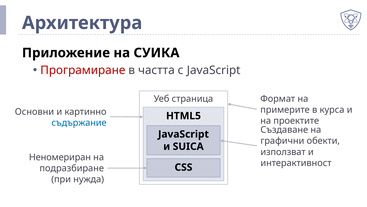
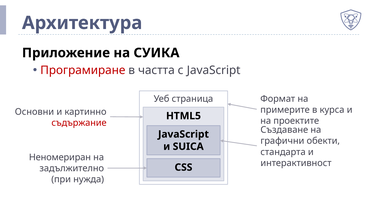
съдържание colour: blue -> red (79, 123)
използват: използват -> стандарта (283, 152)
подразбиране: подразбиране -> задължително (72, 168)
